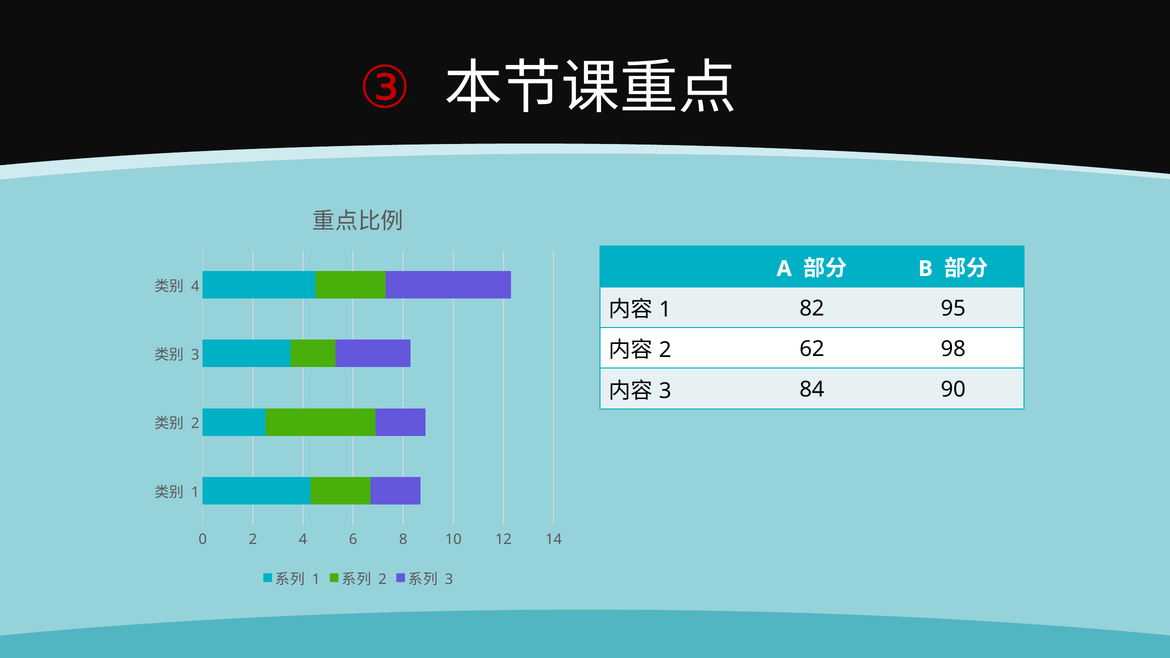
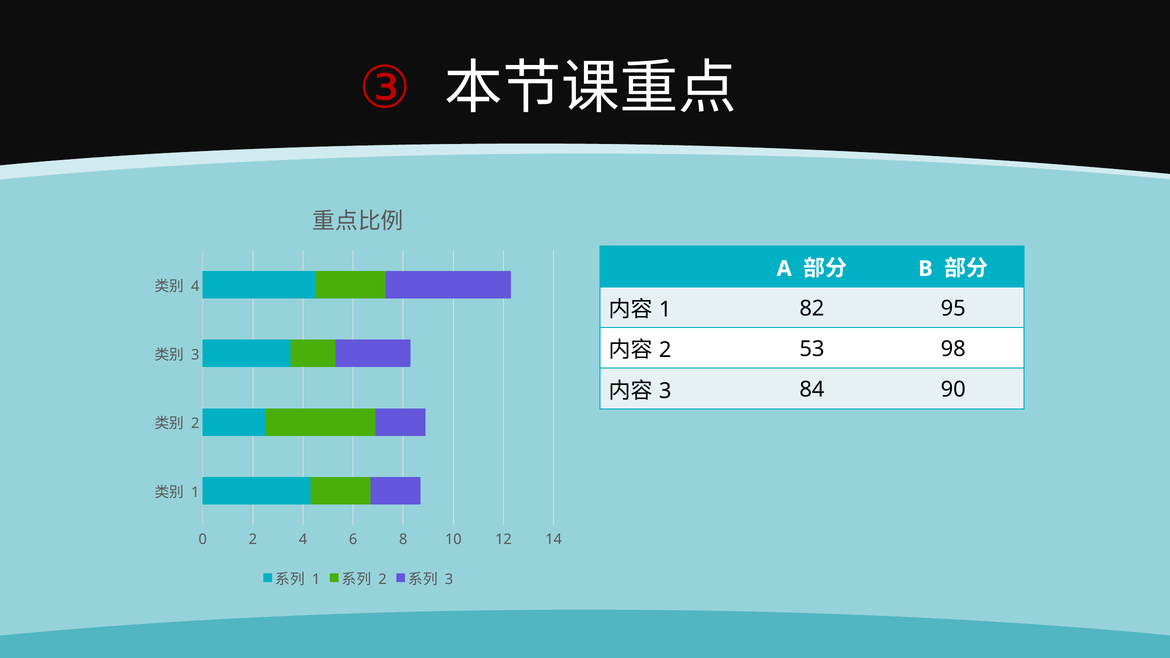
62: 62 -> 53 (812, 349)
